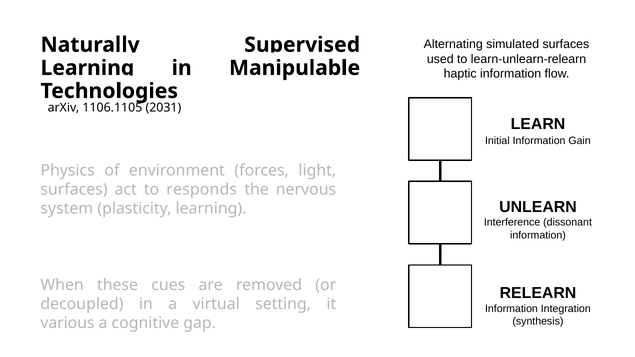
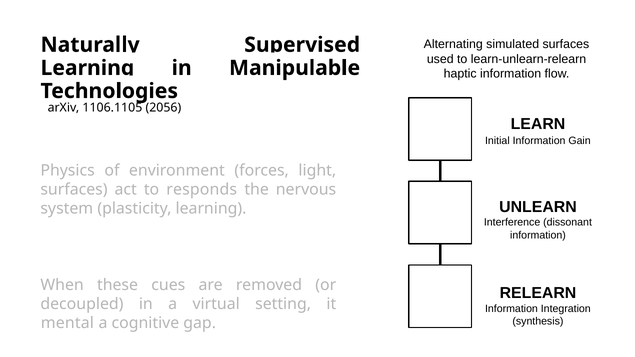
2031: 2031 -> 2056 (163, 108)
various: various -> mental (67, 323)
